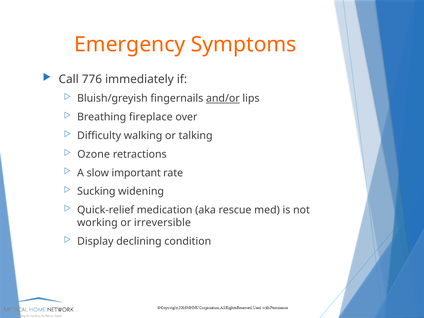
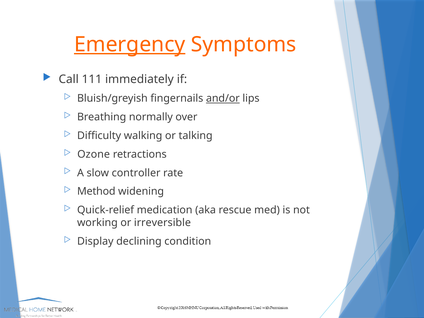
Emergency underline: none -> present (130, 45)
776: 776 -> 111 (92, 79)
fireplace: fireplace -> normally (151, 117)
important: important -> controller (136, 173)
Sucking: Sucking -> Method (96, 191)
